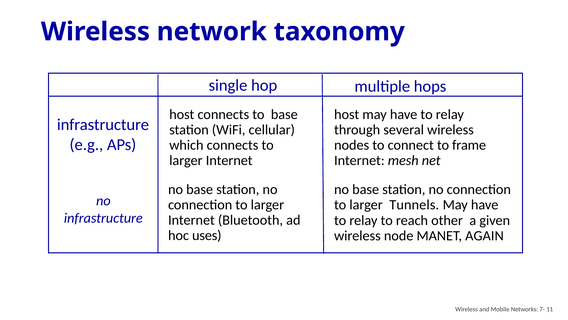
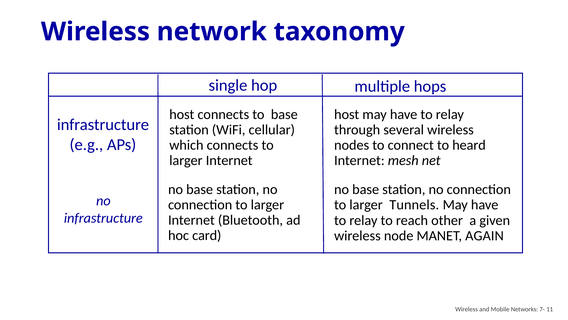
frame: frame -> heard (469, 145)
uses: uses -> card (207, 235)
